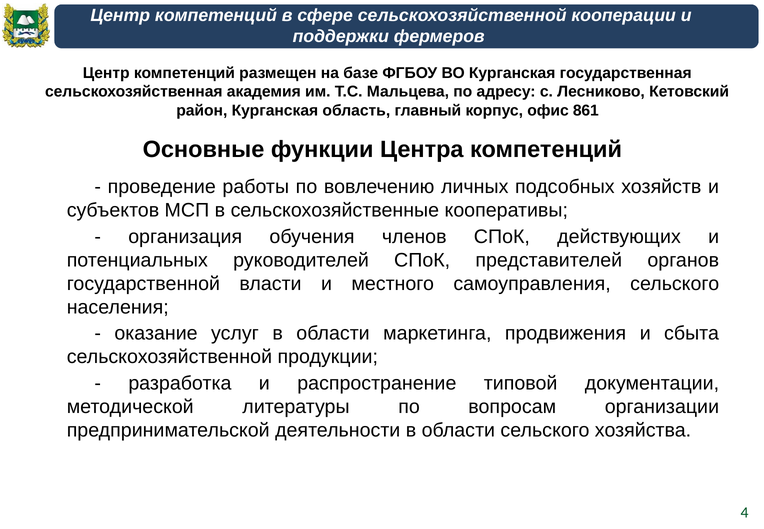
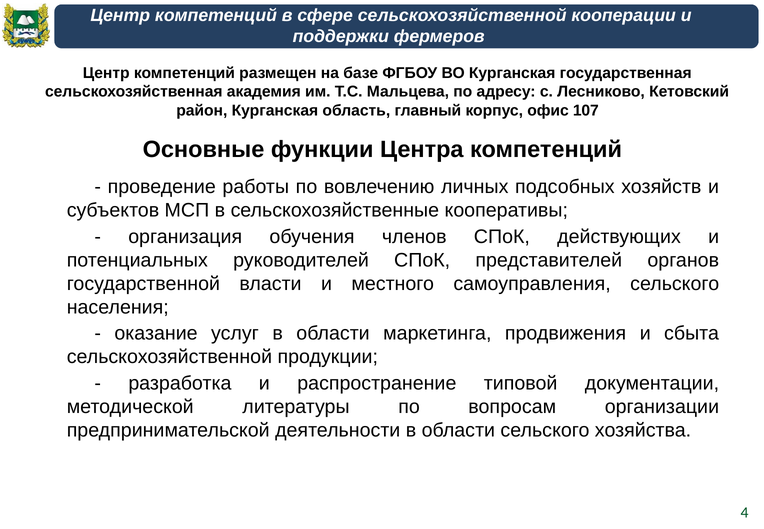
861: 861 -> 107 (586, 111)
